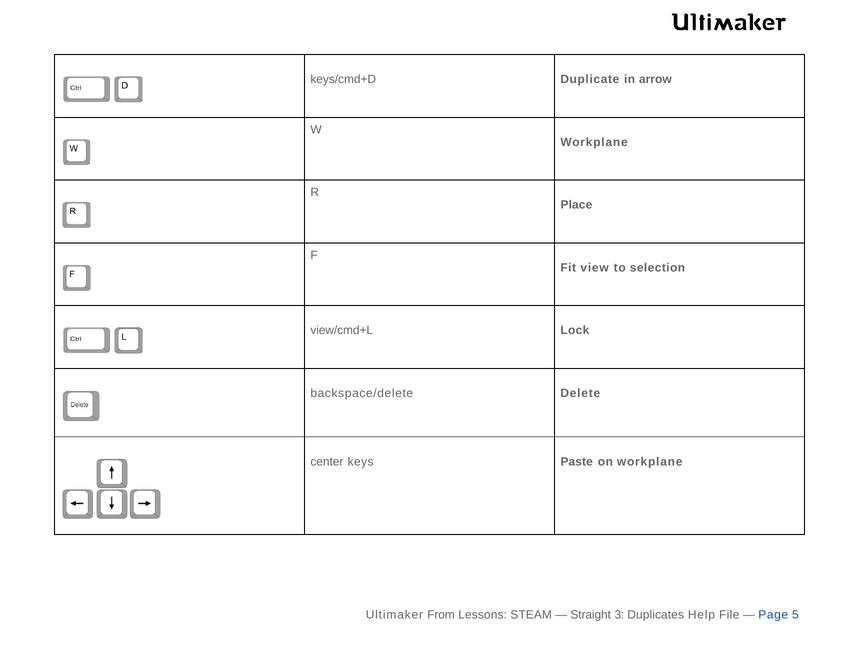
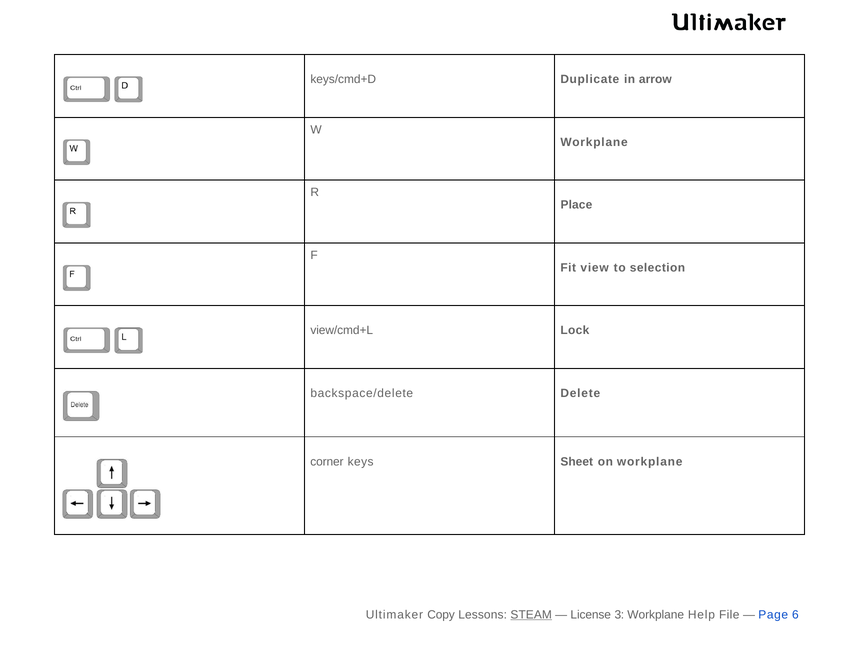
center: center -> corner (327, 461)
Paste: Paste -> Sheet (577, 461)
From: From -> Copy (441, 614)
STEAM underline: none -> present (531, 614)
Straight: Straight -> License (591, 614)
3 Duplicates: Duplicates -> Workplane (656, 614)
5: 5 -> 6 (795, 614)
